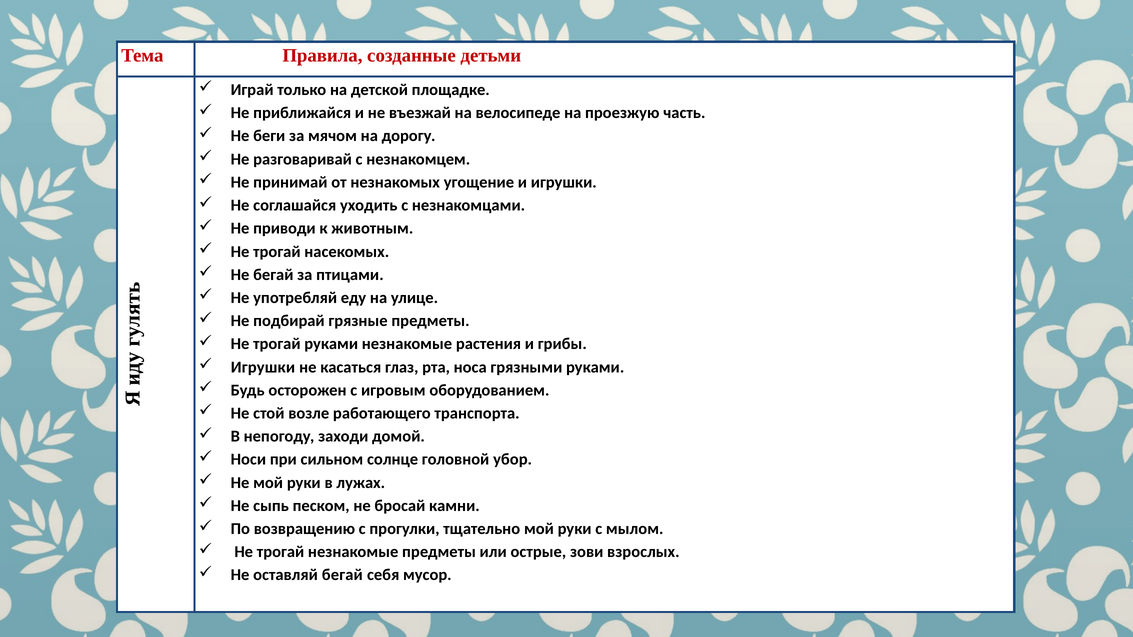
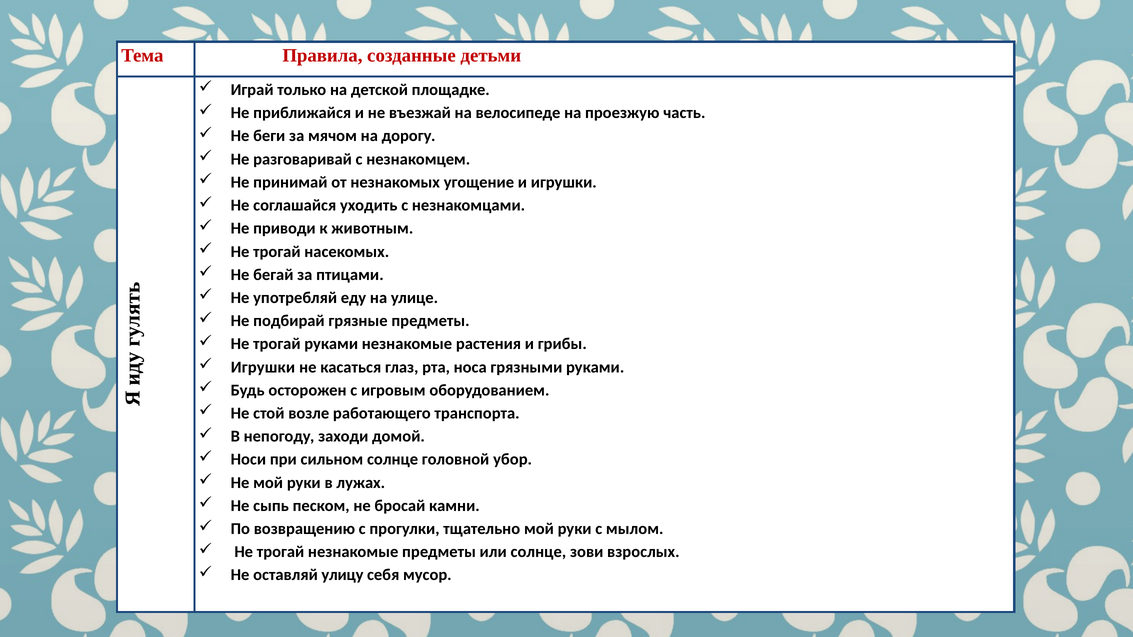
или острые: острые -> солнце (538, 552)
оставляй бегай: бегай -> улицу (342, 575)
